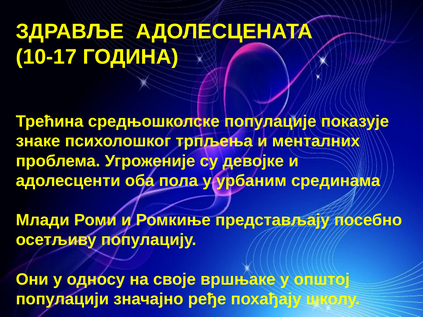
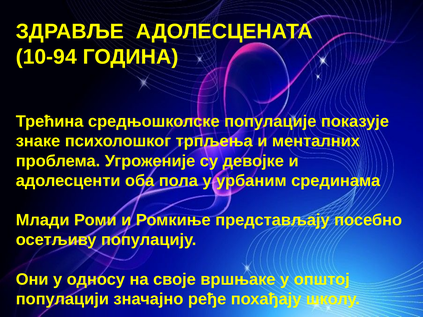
10-17: 10-17 -> 10-94 (46, 57)
